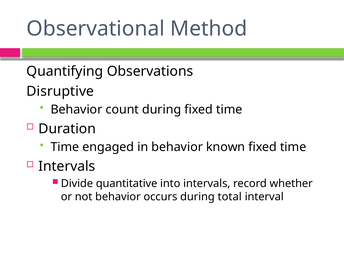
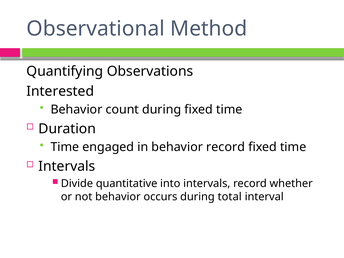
Disruptive: Disruptive -> Interested (60, 91)
behavior known: known -> record (226, 147)
